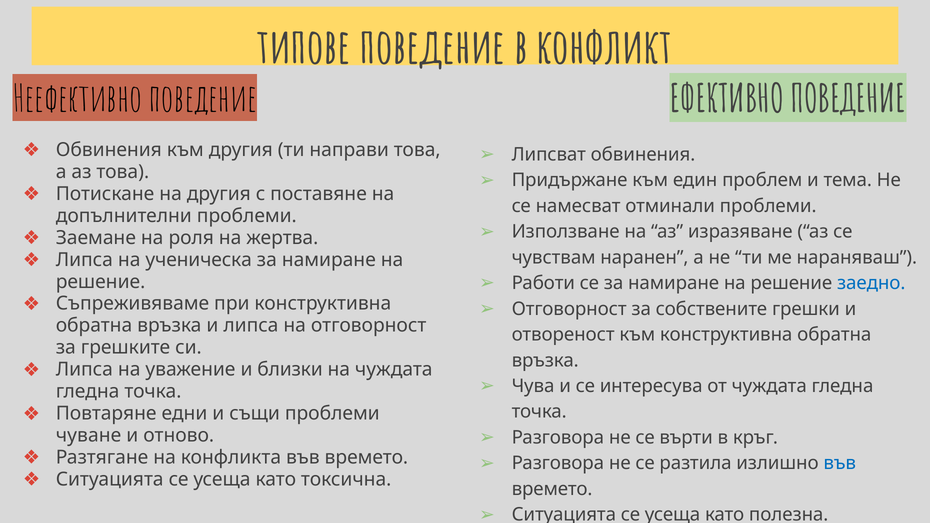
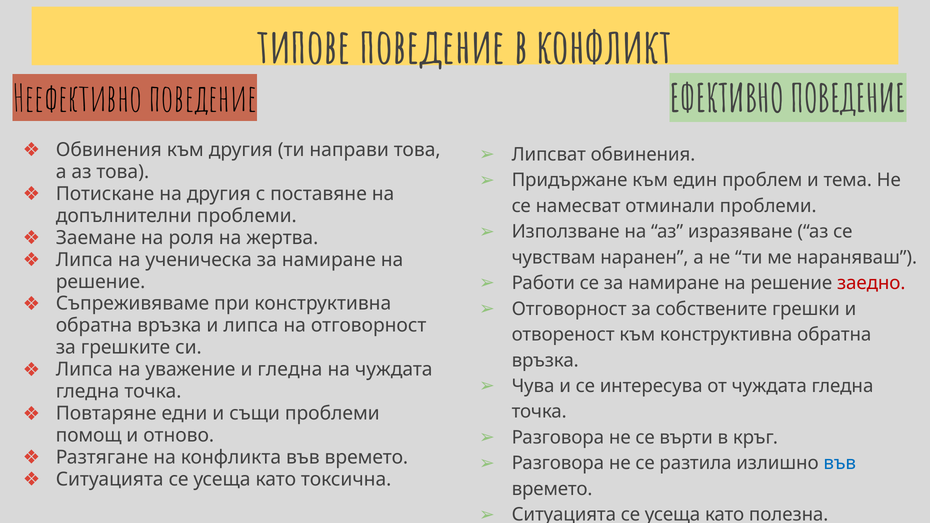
заедно colour: blue -> red (871, 283)
и близки: близки -> гледна (290, 370)
чуване: чуване -> помощ (89, 436)
